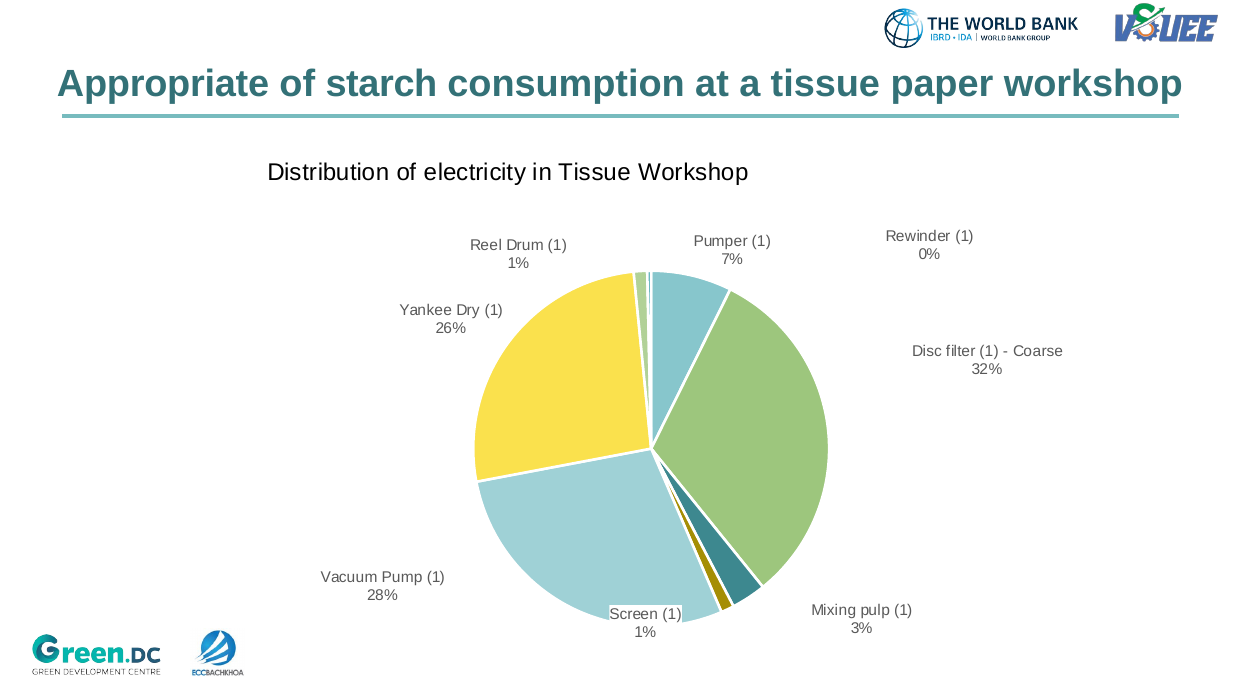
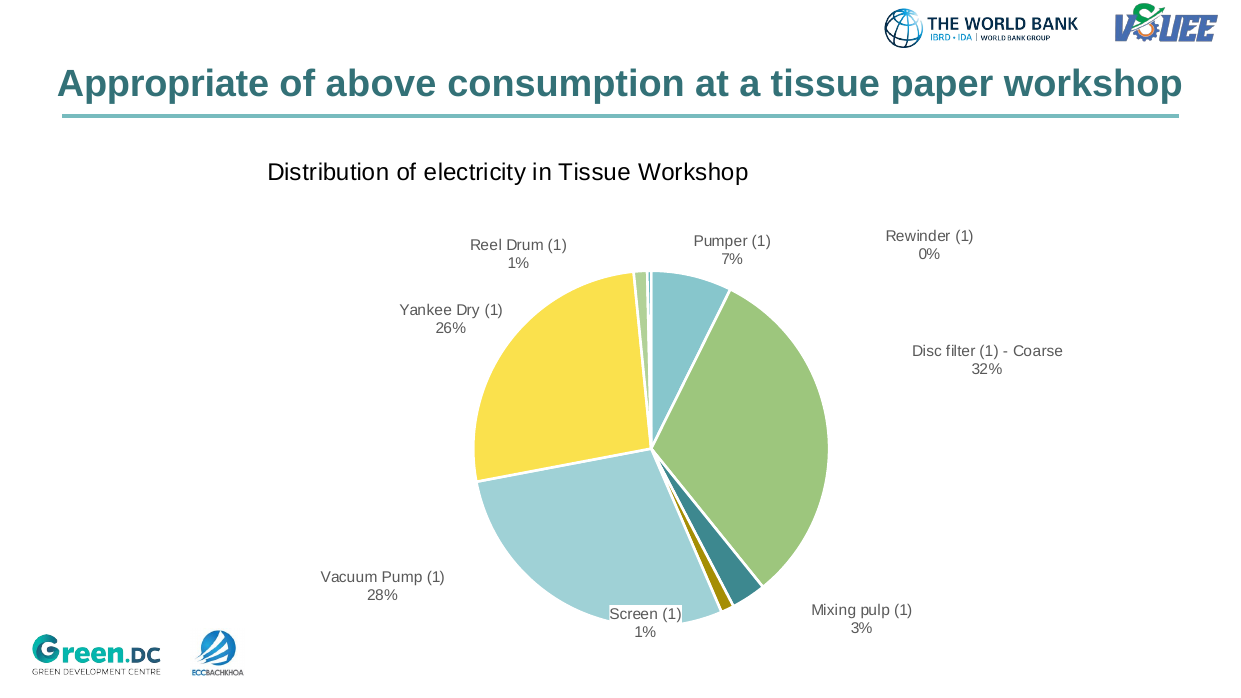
starch: starch -> above (381, 84)
